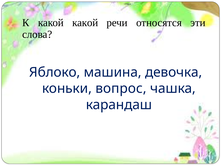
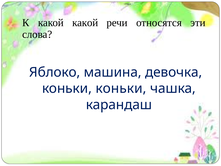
коньки вопрос: вопрос -> коньки (121, 88)
